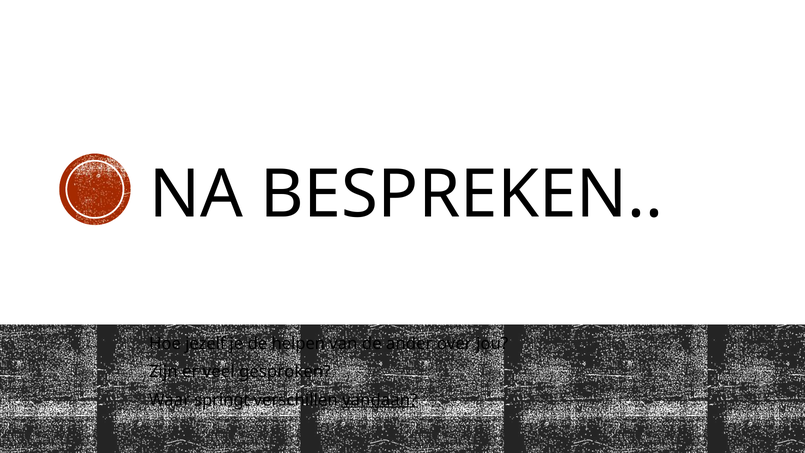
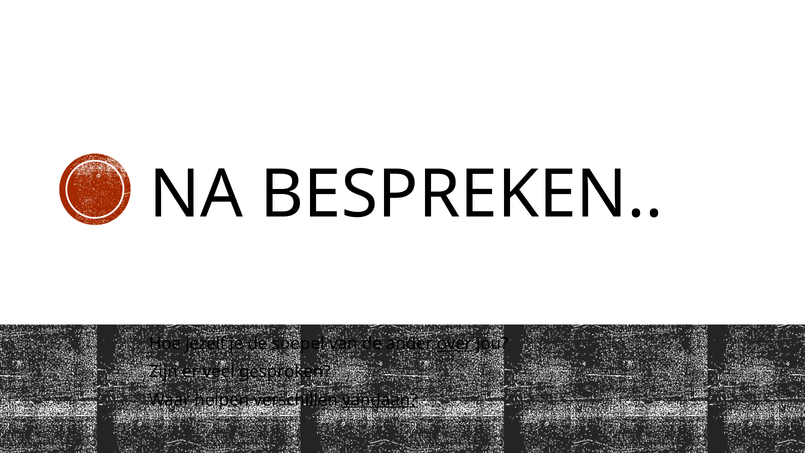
helpen: helpen -> soepel (298, 343)
over underline: none -> present (454, 343)
springt: springt -> helpen (222, 400)
